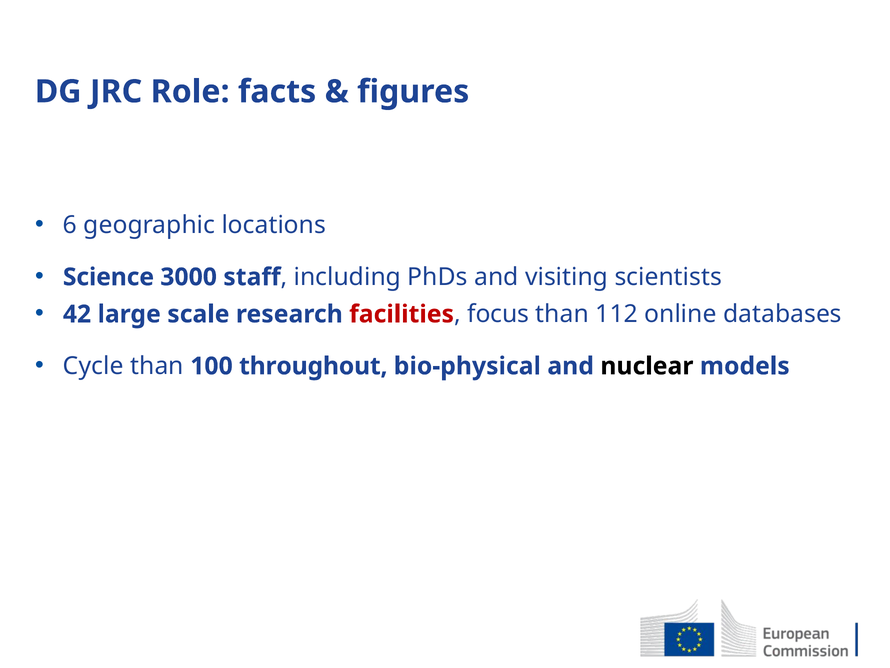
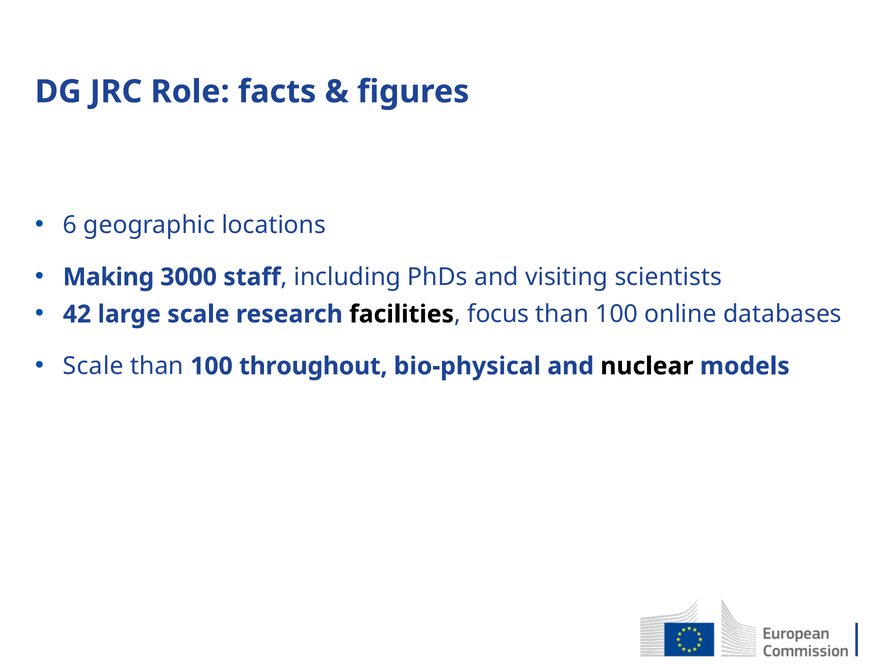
Science: Science -> Making (108, 277)
facilities colour: red -> black (402, 314)
112: 112 -> 100 (617, 314)
Cycle: Cycle -> Scale (93, 366)
